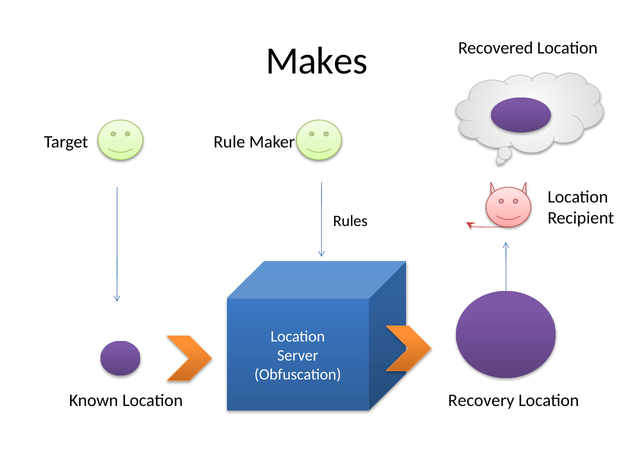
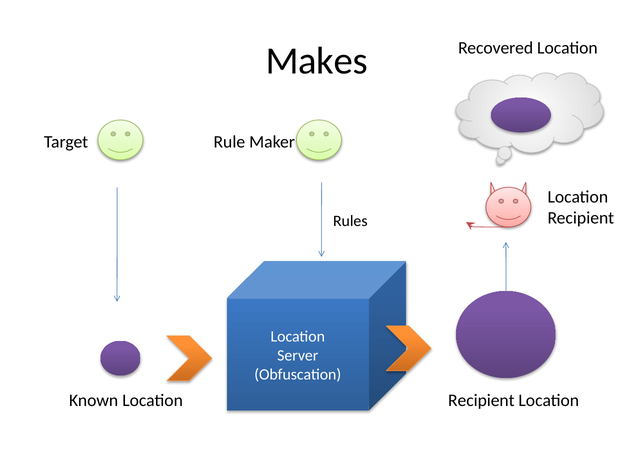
Known Location Recovery: Recovery -> Recipient (481, 401)
